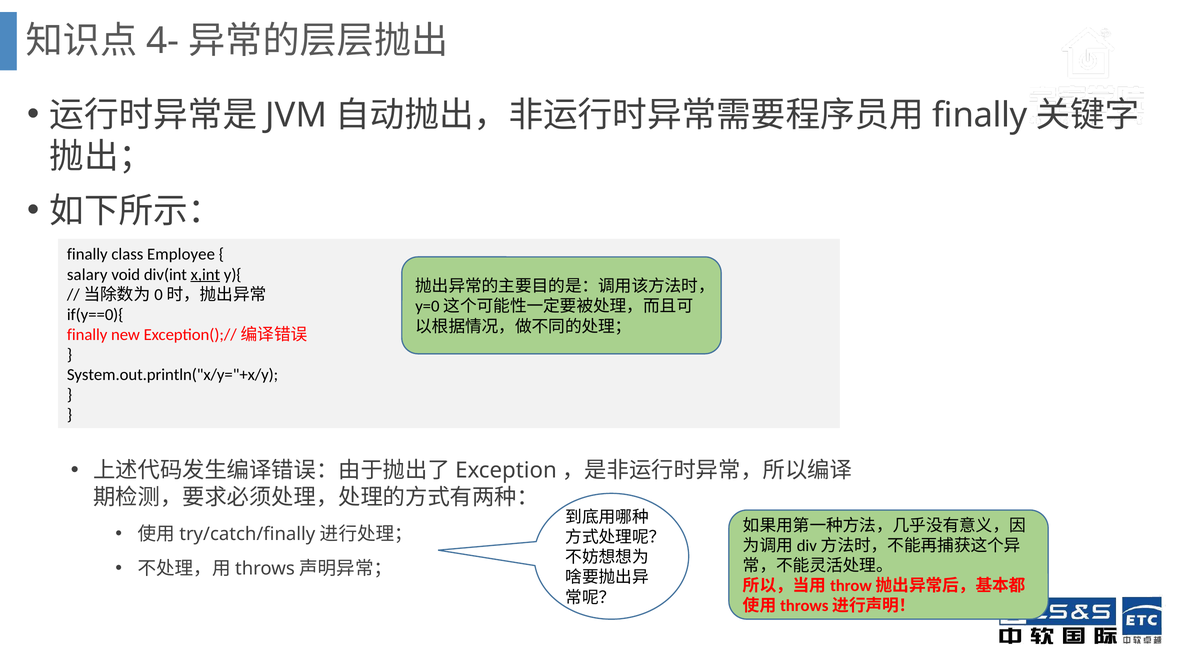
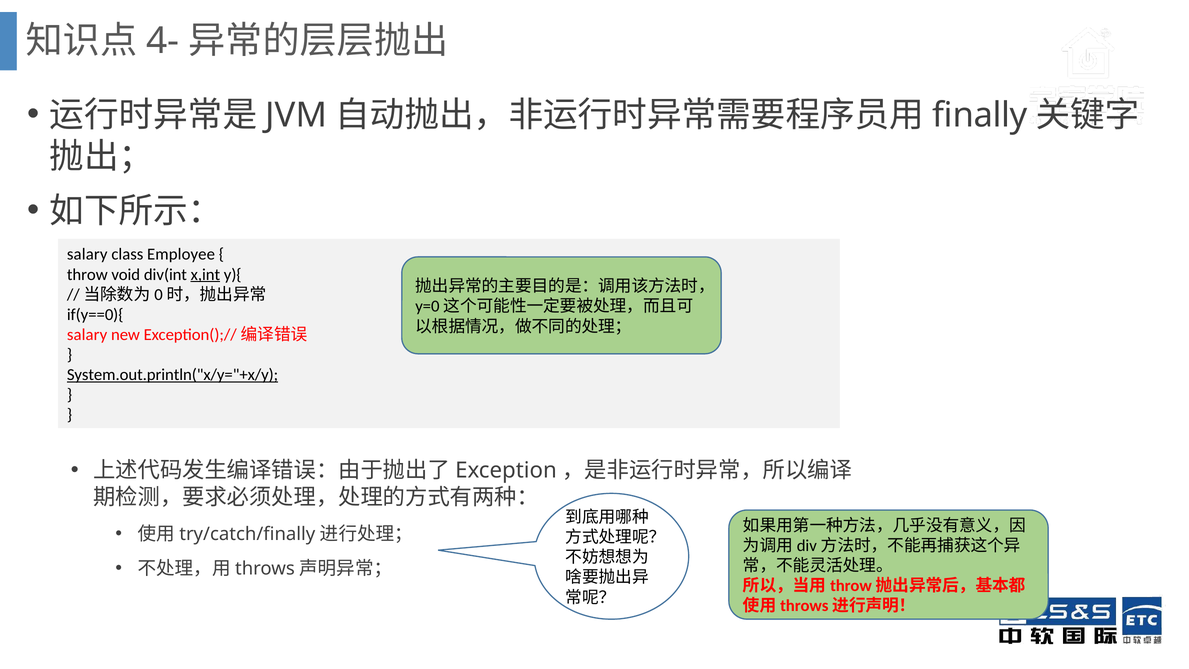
finally: finally -> salary (87, 254)
salary: salary -> throw (87, 274)
finally: finally -> salary (87, 335)
System.out.println("x/y="+x/y underline: none -> present (173, 375)
